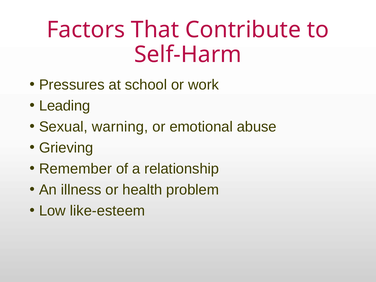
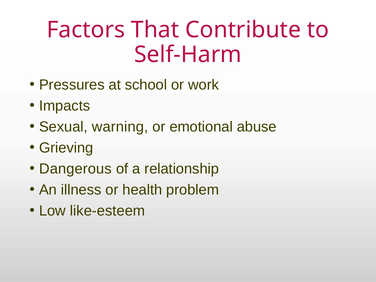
Leading: Leading -> Impacts (65, 106)
Remember: Remember -> Dangerous (75, 169)
